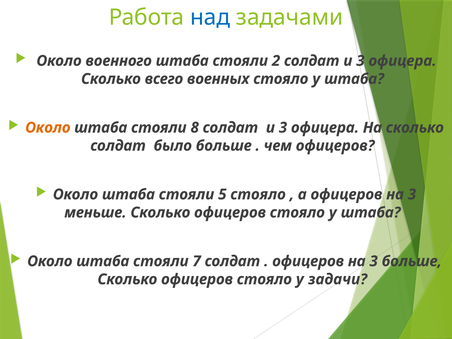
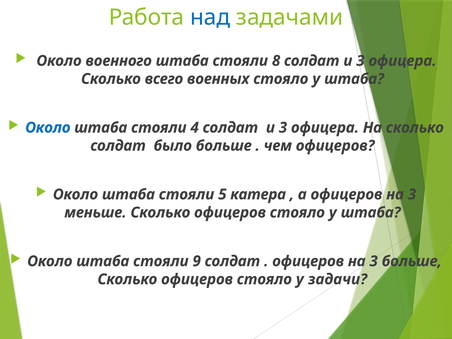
2: 2 -> 8 (276, 61)
Около colour: orange -> blue (48, 128)
8: 8 -> 4 (195, 128)
5 стояло: стояло -> катера (258, 194)
7: 7 -> 9 (197, 261)
